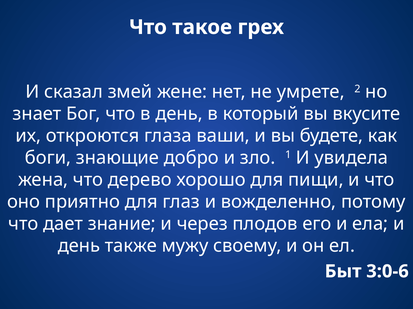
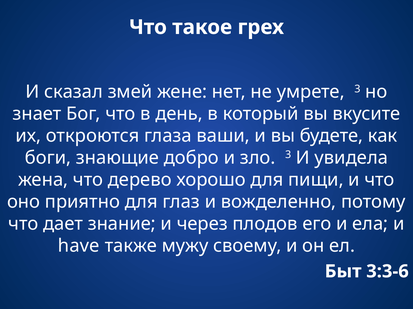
умрете 2: 2 -> 3 (357, 89)
зло 1: 1 -> 3 (288, 155)
день: день -> have (79, 246)
3:0-6: 3:0-6 -> 3:3-6 (388, 272)
